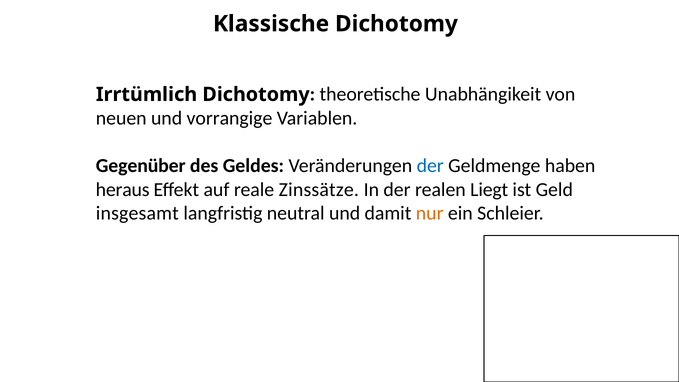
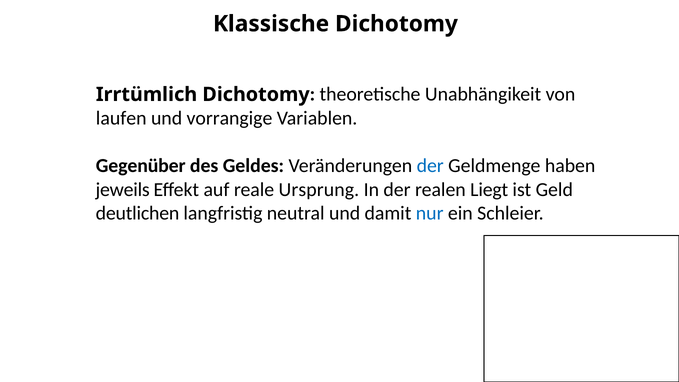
neuen: neuen -> laufen (121, 118)
heraus: heraus -> jeweils (123, 190)
Zinssätze: Zinssätze -> Ursprung (319, 190)
insgesamt: insgesamt -> deutlichen (138, 213)
nur colour: orange -> blue (430, 213)
